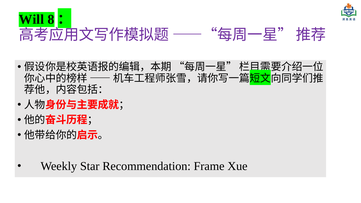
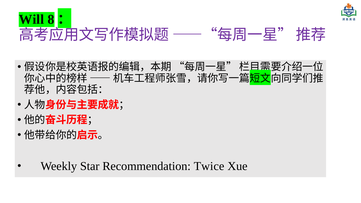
Frame: Frame -> Twice (209, 166)
